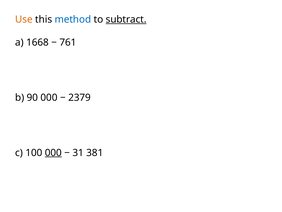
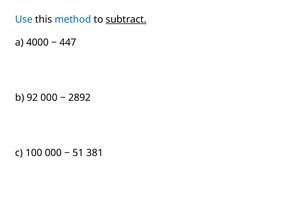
Use colour: orange -> blue (24, 19)
1668: 1668 -> 4000 (37, 42)
761: 761 -> 447 (68, 42)
90: 90 -> 92 (32, 97)
2379: 2379 -> 2892 (79, 97)
000 underline: present -> none (53, 152)
31: 31 -> 51 (78, 152)
